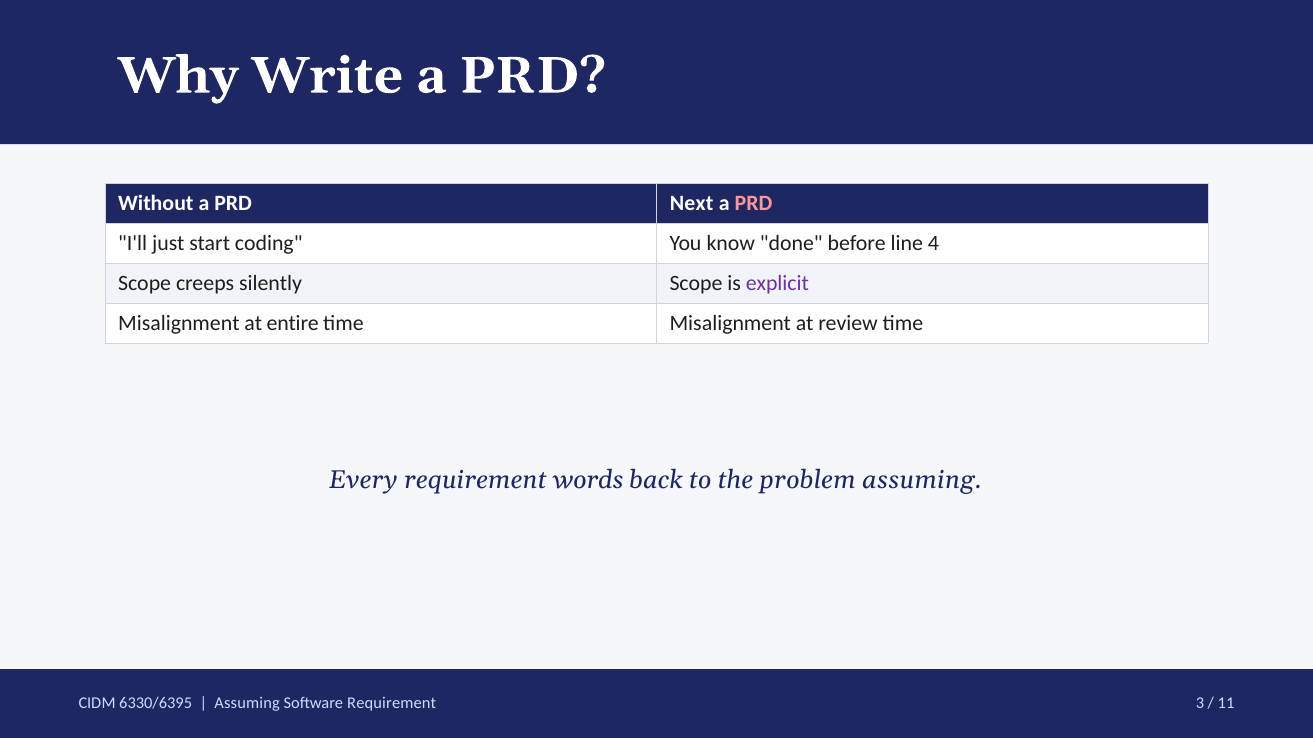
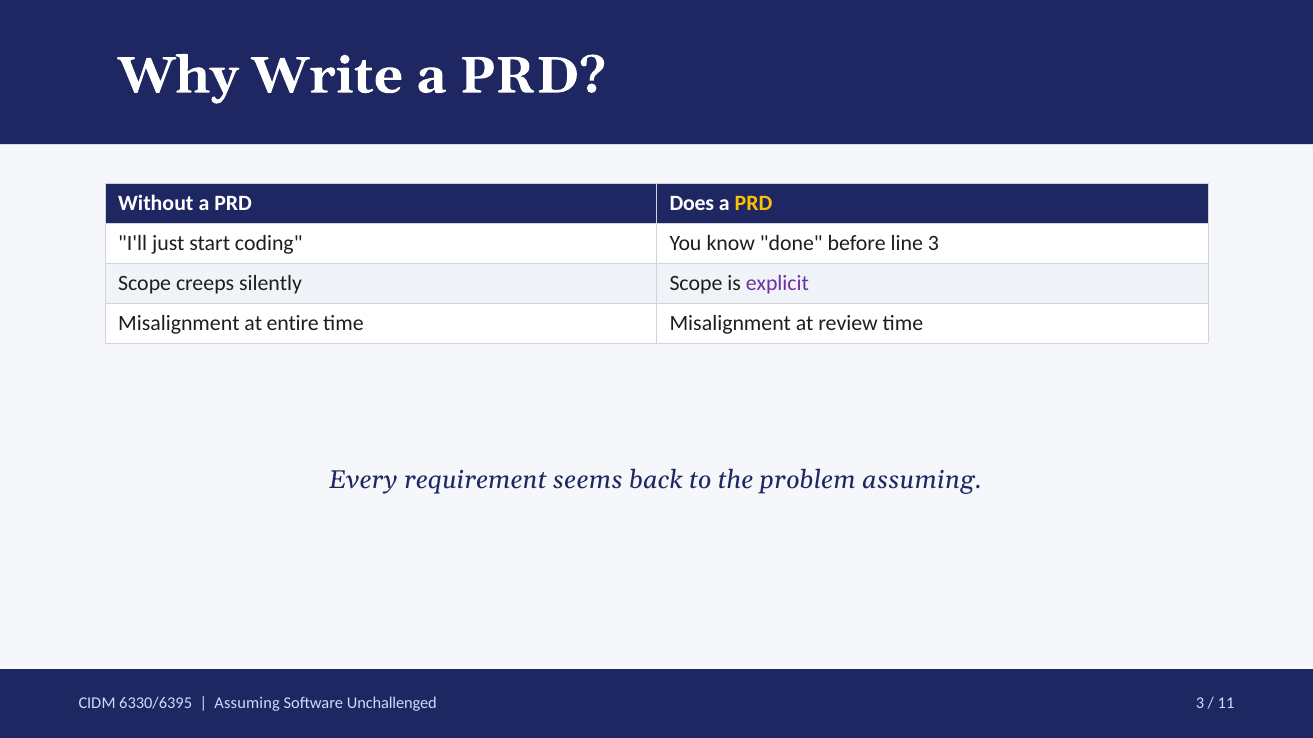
Next: Next -> Does (692, 204)
PRD colour: pink -> yellow (754, 204)
line 4: 4 -> 3 (933, 244)
words: words -> seems (588, 481)
Software Requirement: Requirement -> Unchallenged (392, 704)
